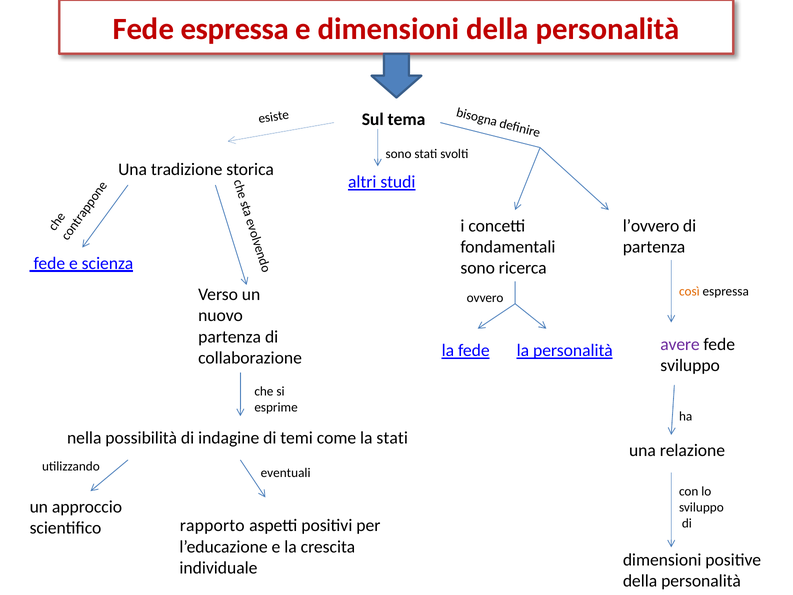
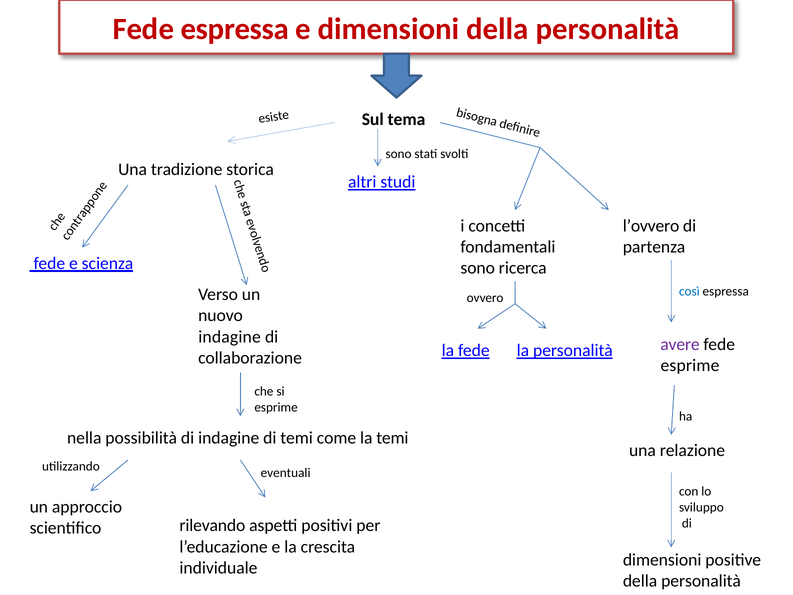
così colour: orange -> blue (689, 291)
partenza: partenza -> indagine (230, 337)
sviluppo: sviluppo -> esprime (690, 365)
la stati: stati -> temi (392, 438)
rapporto: rapporto -> rilevando (212, 525)
